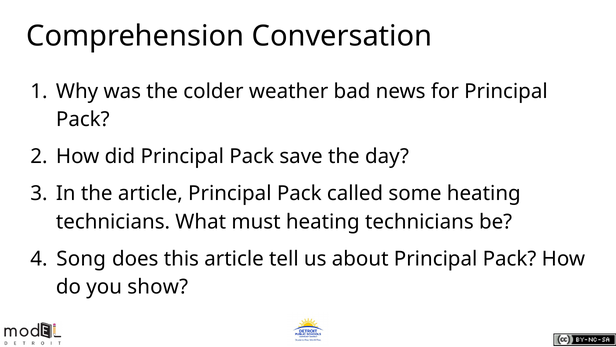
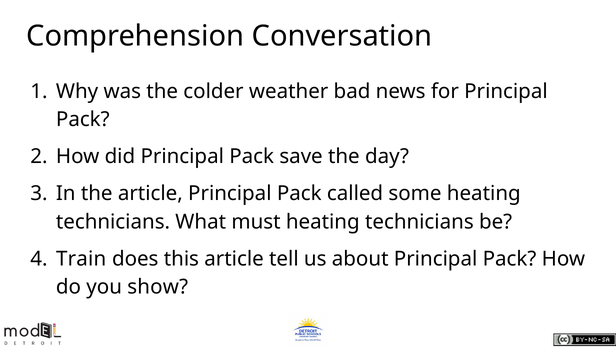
Song: Song -> Train (81, 258)
